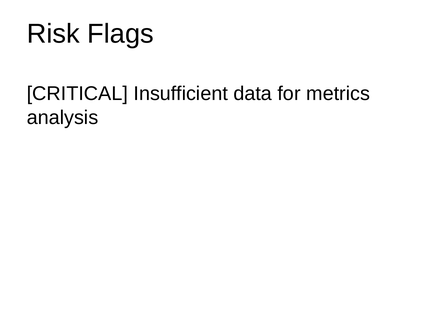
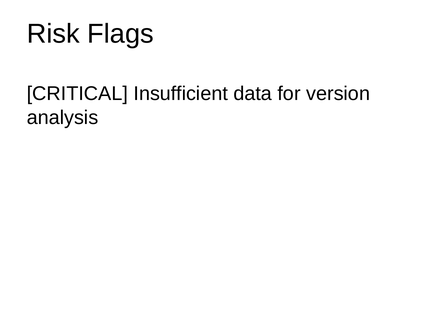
metrics: metrics -> version (338, 94)
